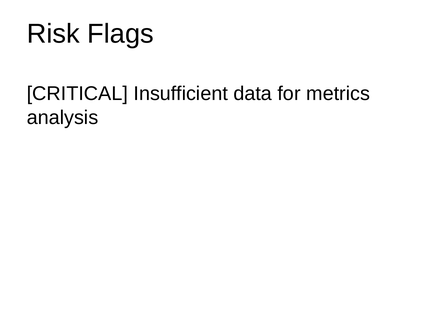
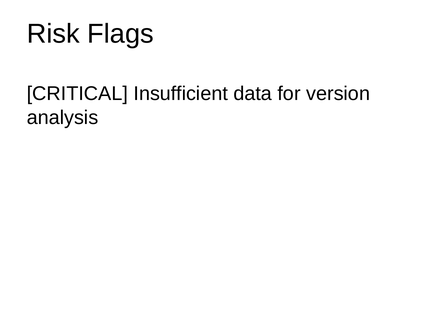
metrics: metrics -> version (338, 94)
